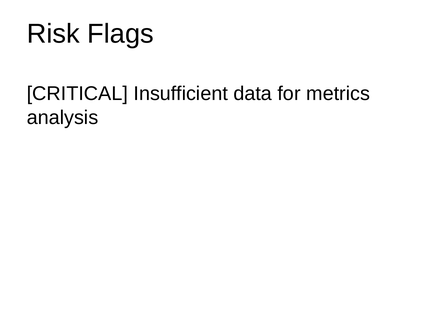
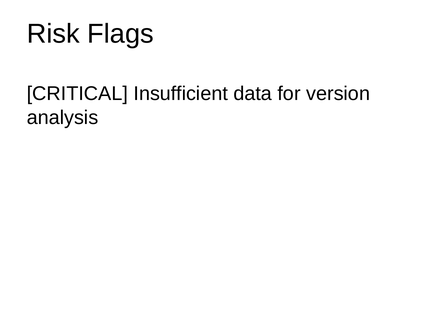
metrics: metrics -> version (338, 94)
